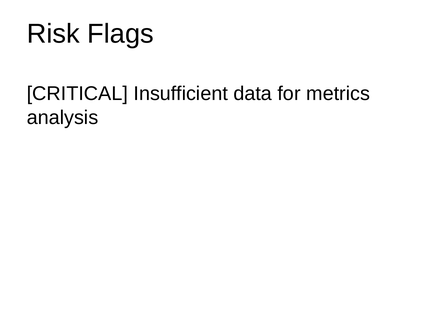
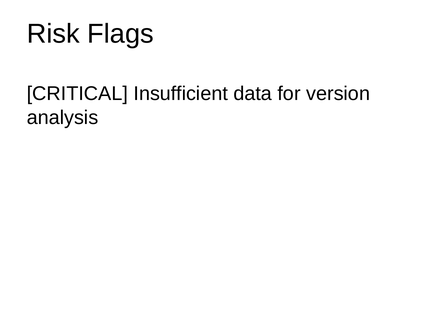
metrics: metrics -> version (338, 94)
